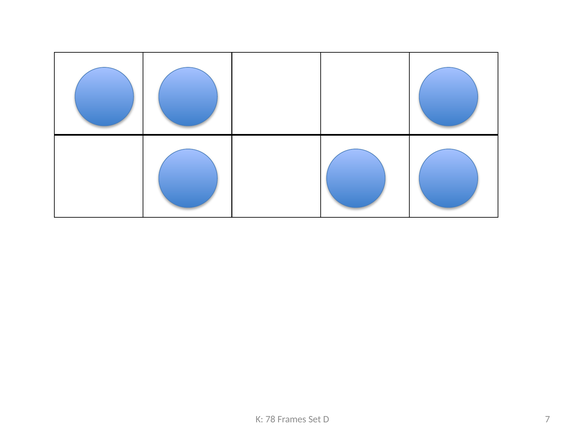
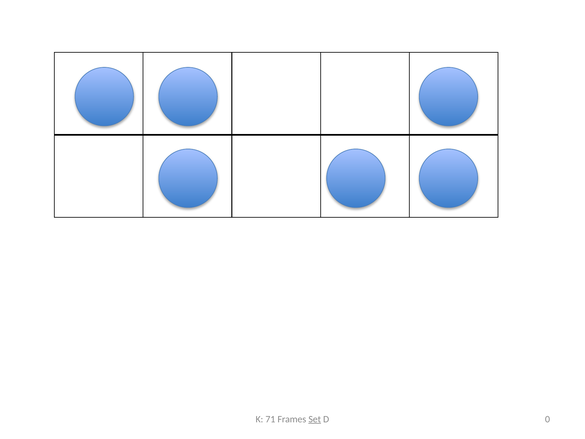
78: 78 -> 71 (270, 419)
Set underline: none -> present (315, 419)
7: 7 -> 0 (547, 419)
